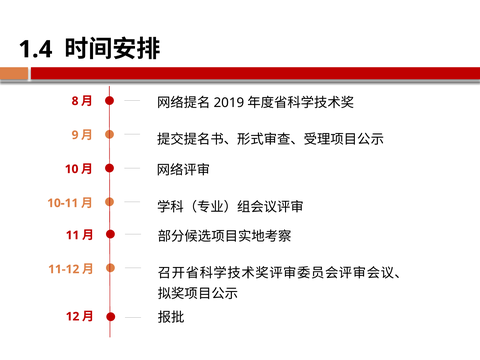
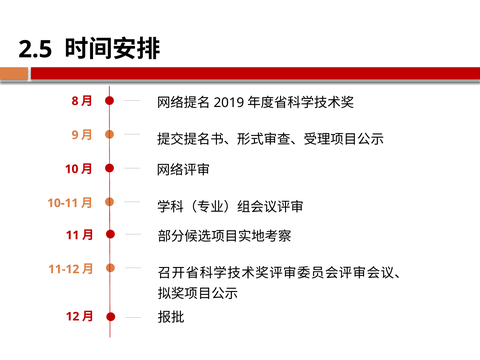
1.4: 1.4 -> 2.5 (35, 49)
